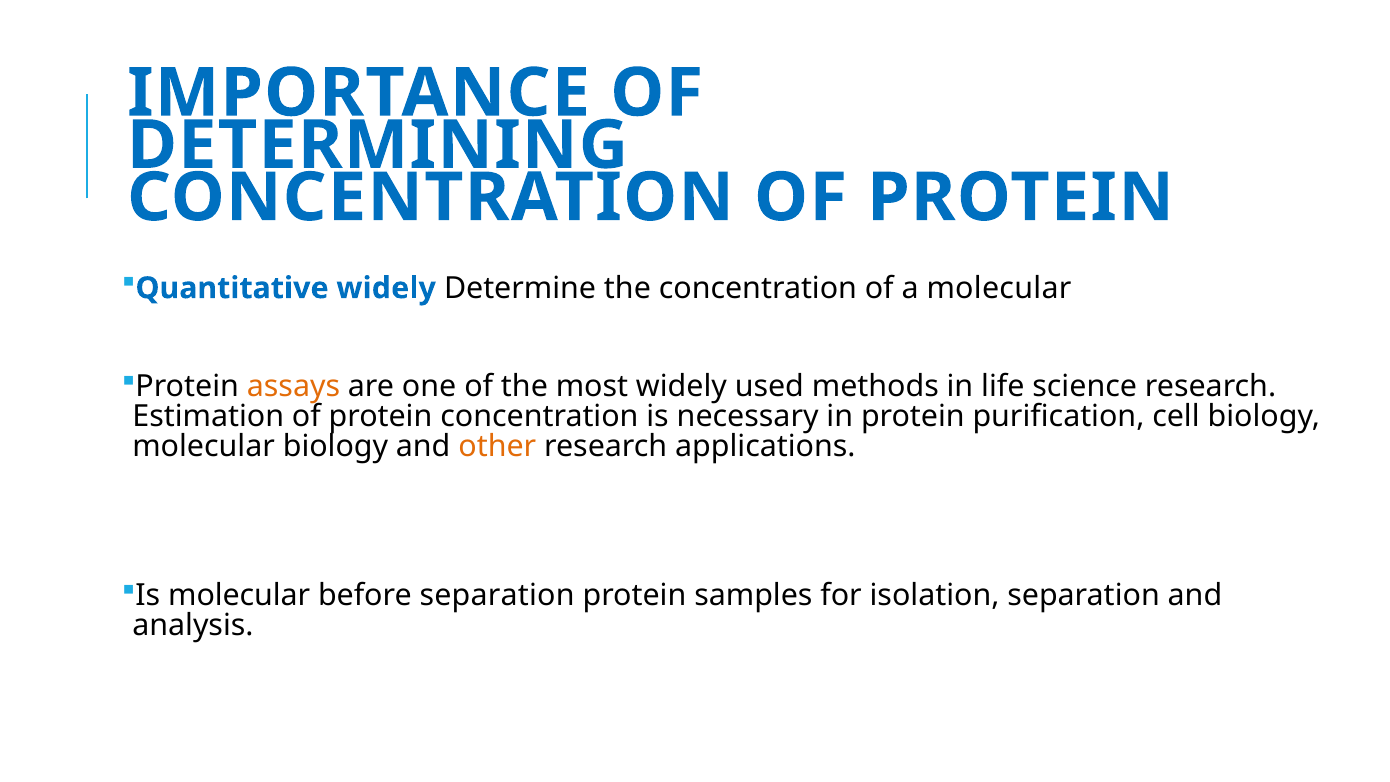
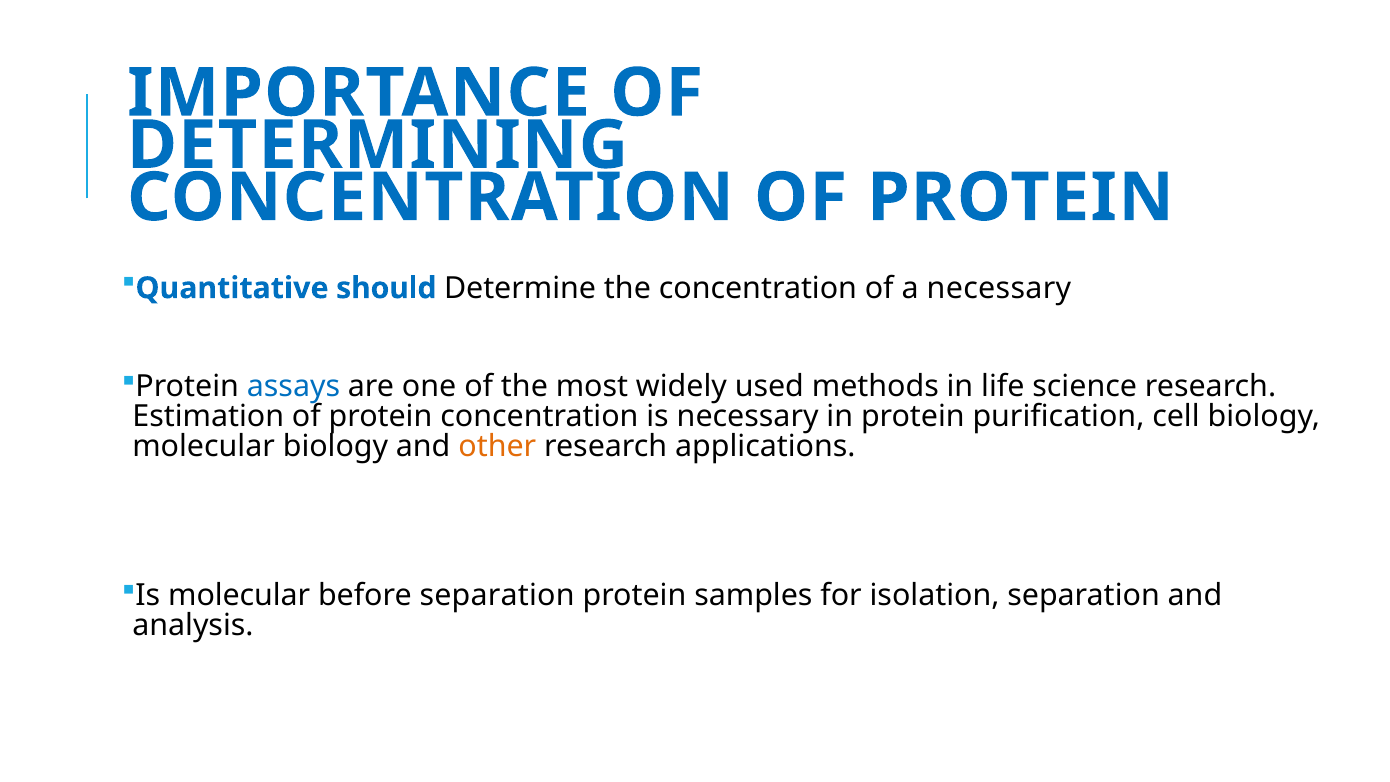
Quantitative widely: widely -> should (386, 288)
a molecular: molecular -> necessary (999, 288)
assays colour: orange -> blue (293, 387)
